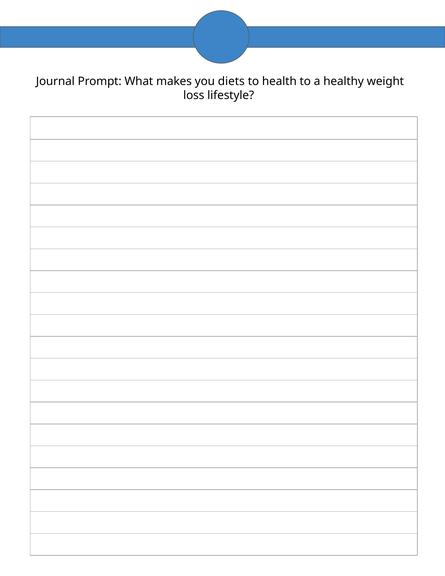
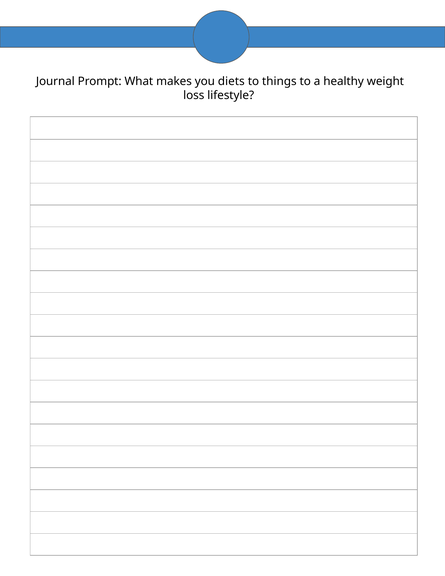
health: health -> things (279, 81)
